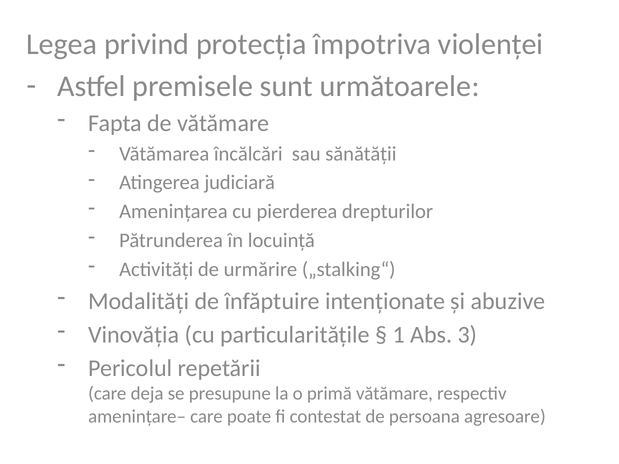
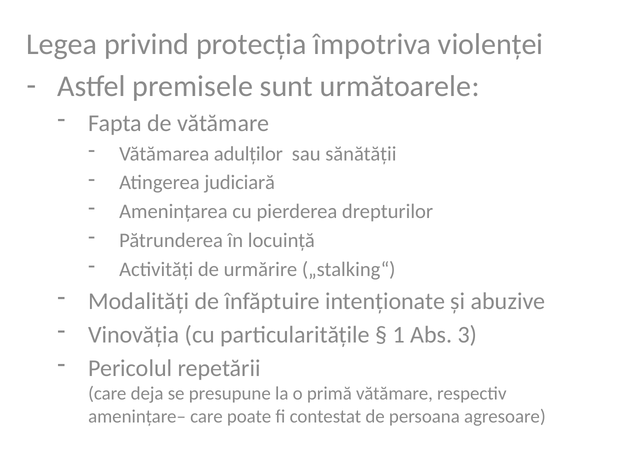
încălcări: încălcări -> adulților (248, 154)
